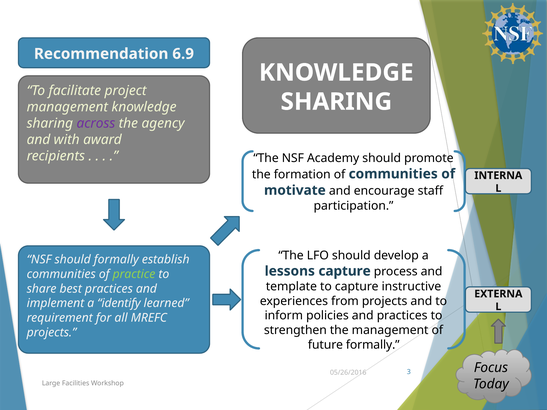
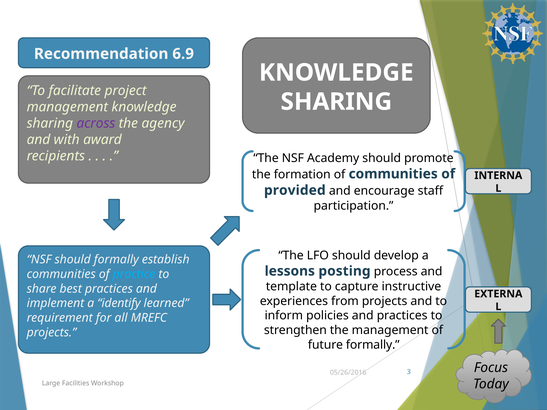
motivate: motivate -> provided (295, 190)
lessons capture: capture -> posting (344, 271)
practice colour: light green -> light blue (134, 274)
